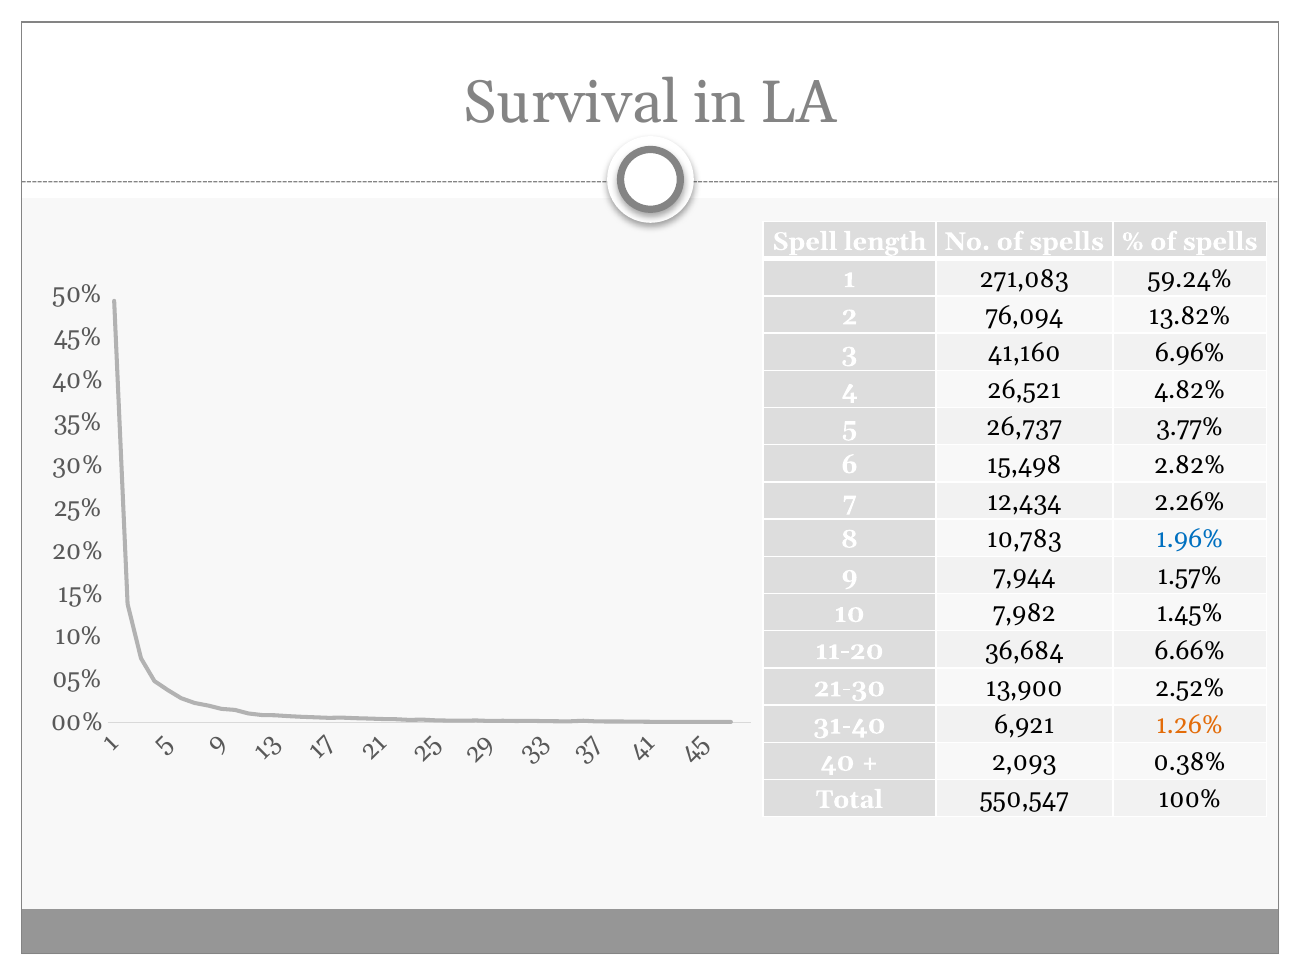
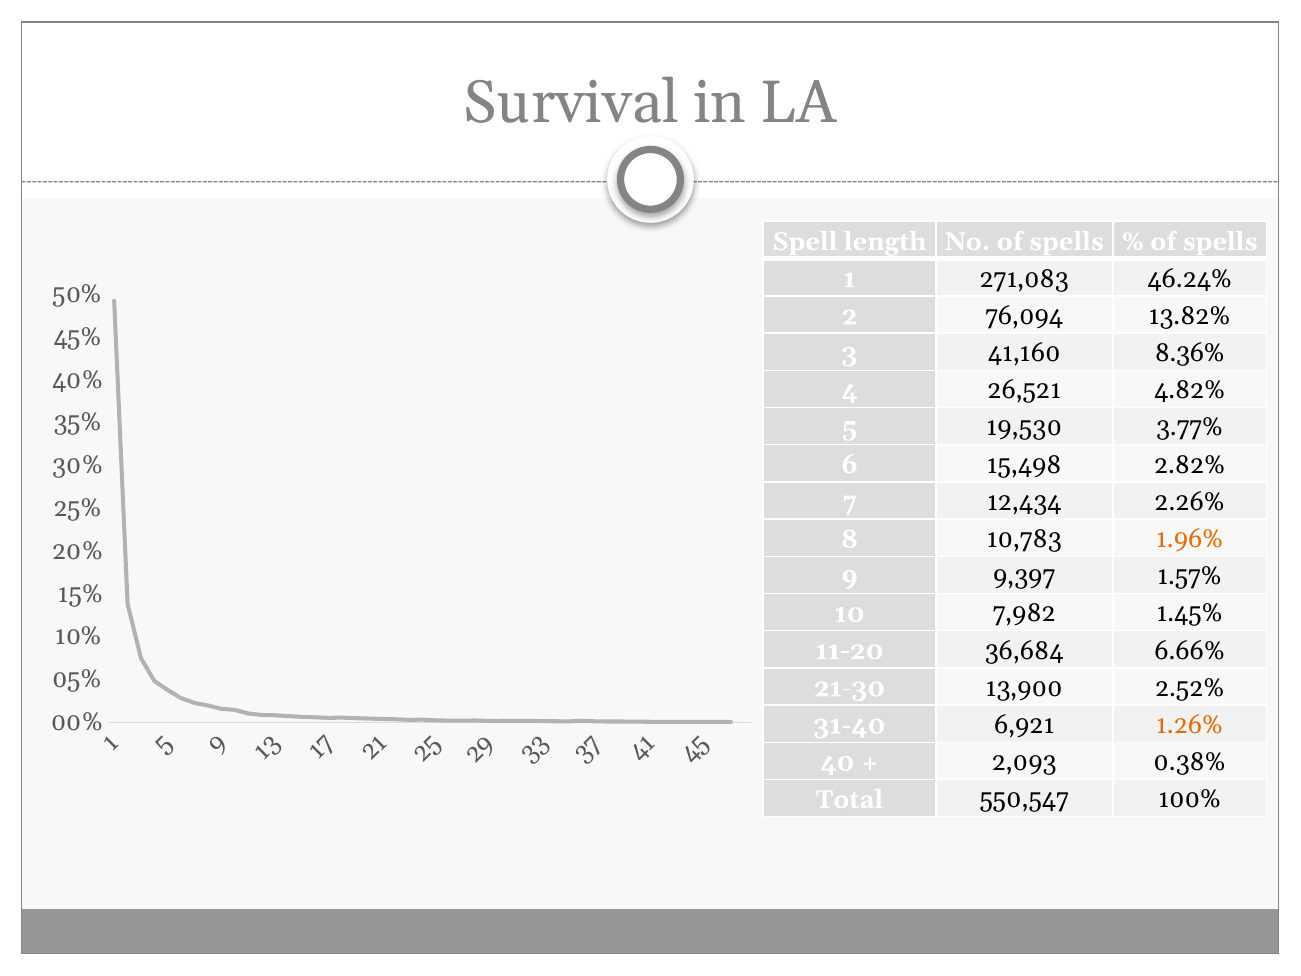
59.24%: 59.24% -> 46.24% (1190, 279)
6.96%: 6.96% -> 8.36% (1190, 353)
26,737: 26,737 -> 19,530 (1024, 427)
1.96% colour: blue -> orange (1190, 539)
7,944: 7,944 -> 9,397 (1024, 576)
